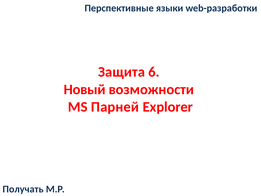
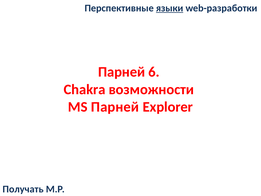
языки underline: none -> present (170, 8)
Защита: Защита -> Парней (122, 72)
Новый: Новый -> Chakra (85, 89)
